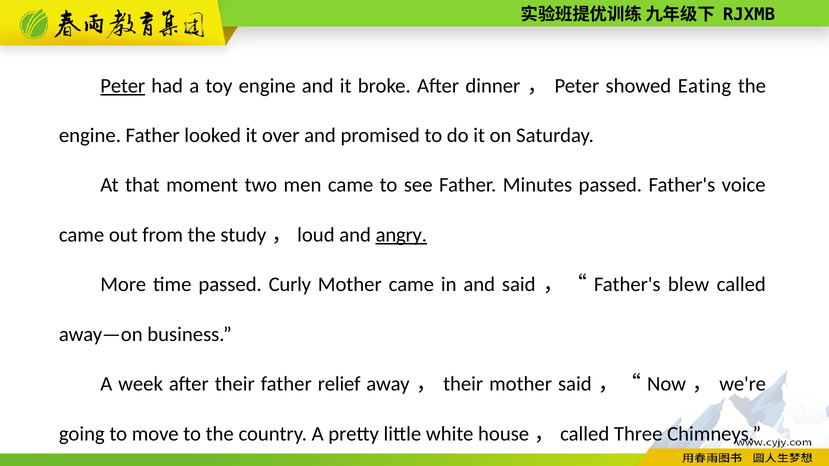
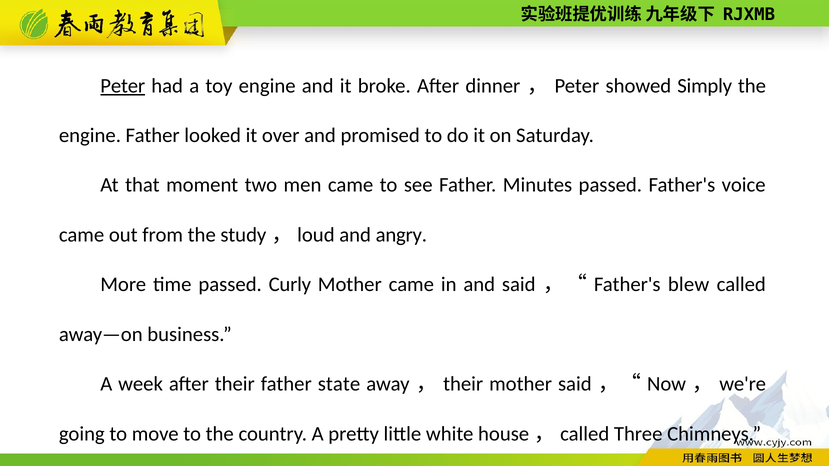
Eating: Eating -> Simply (705, 86)
angry underline: present -> none (401, 235)
relief: relief -> state (339, 384)
